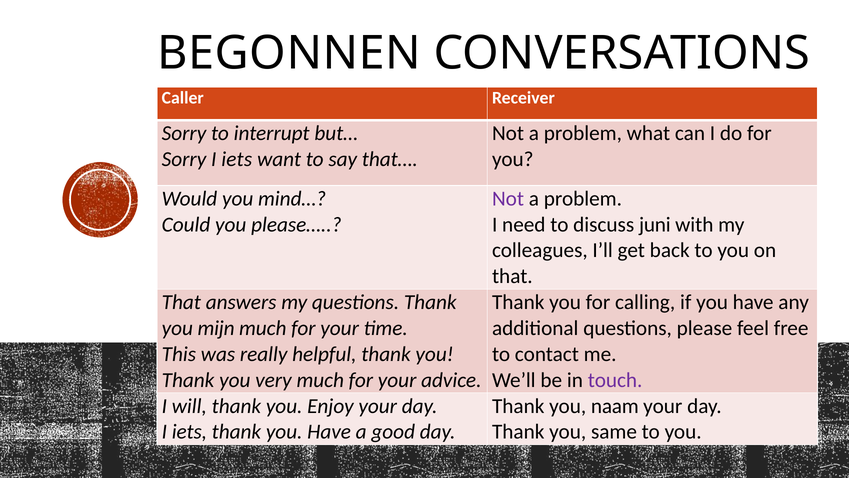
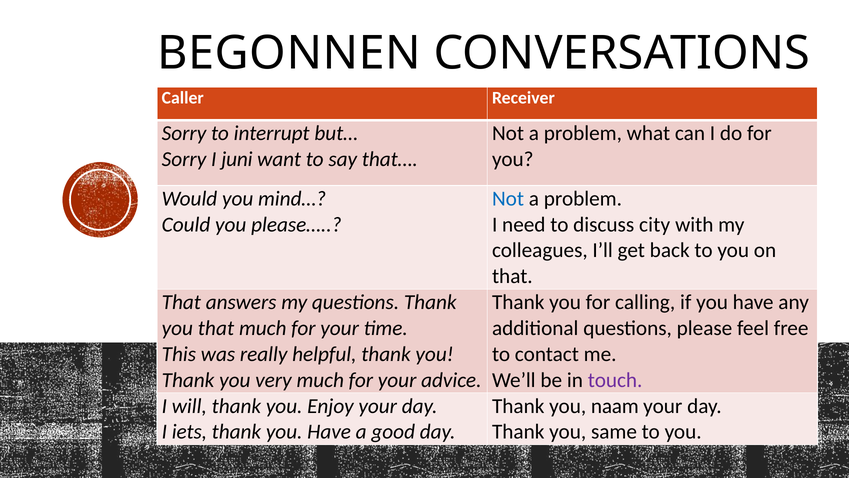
Sorry I iets: iets -> juni (237, 159)
Not colour: purple -> blue (508, 198)
juni: juni -> city (655, 224)
you mijn: mijn -> that (216, 328)
